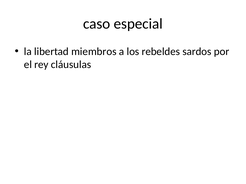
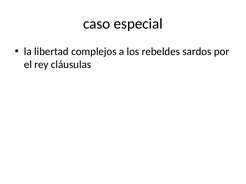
miembros: miembros -> complejos (94, 52)
